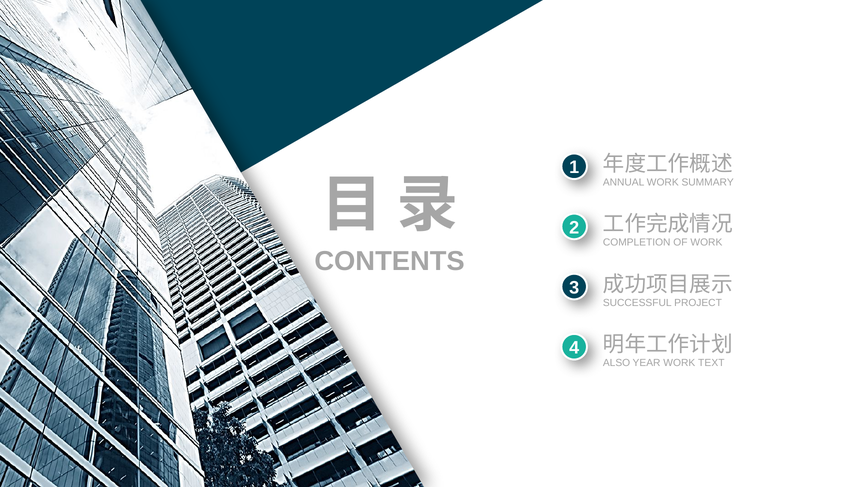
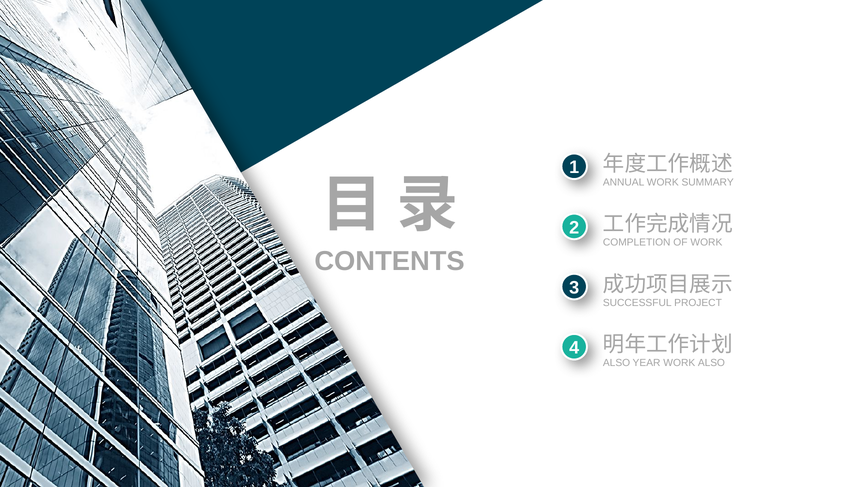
WORK TEXT: TEXT -> ALSO (711, 363)
